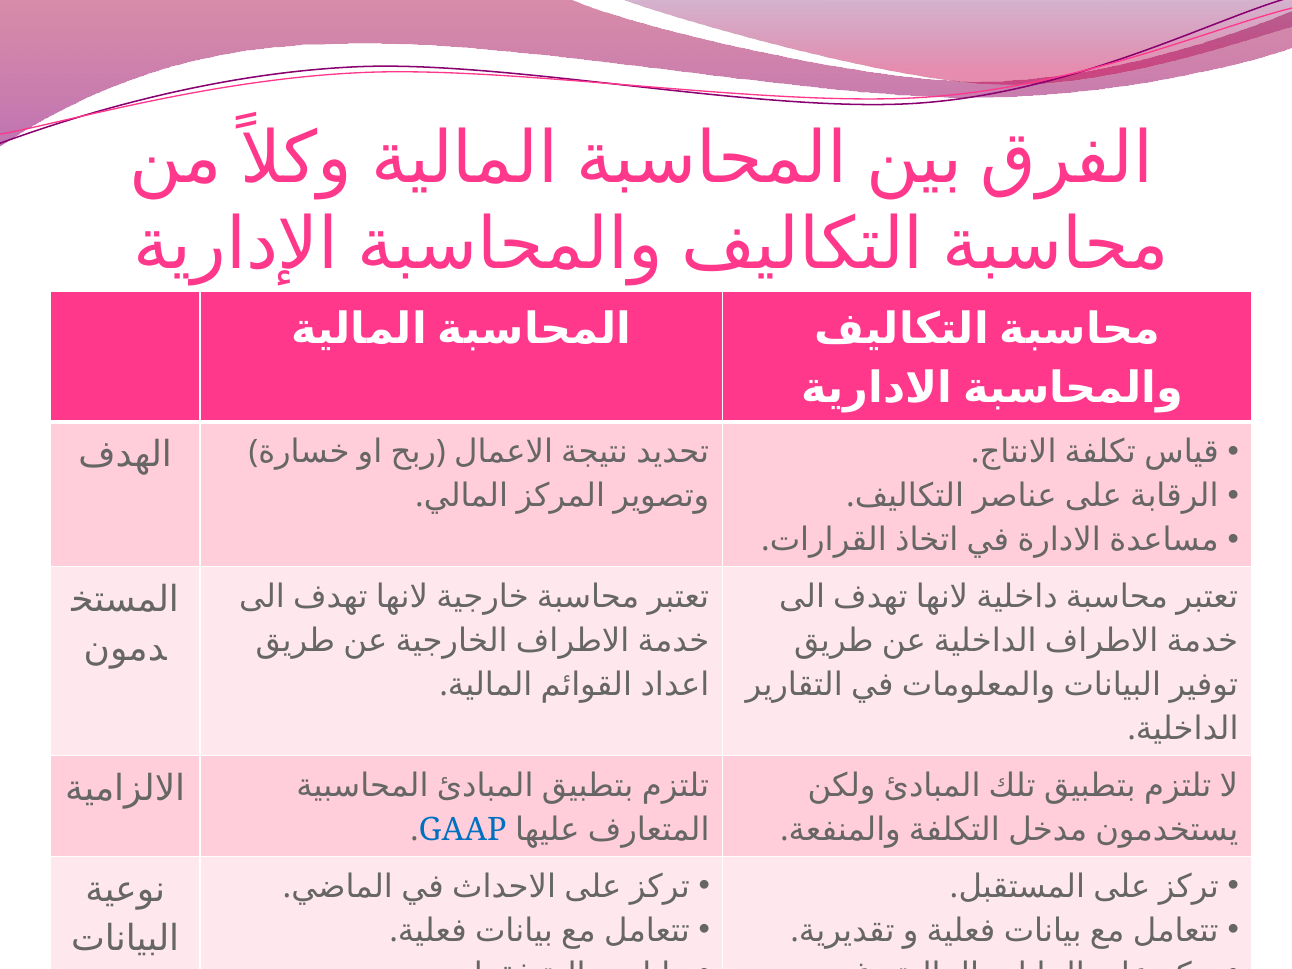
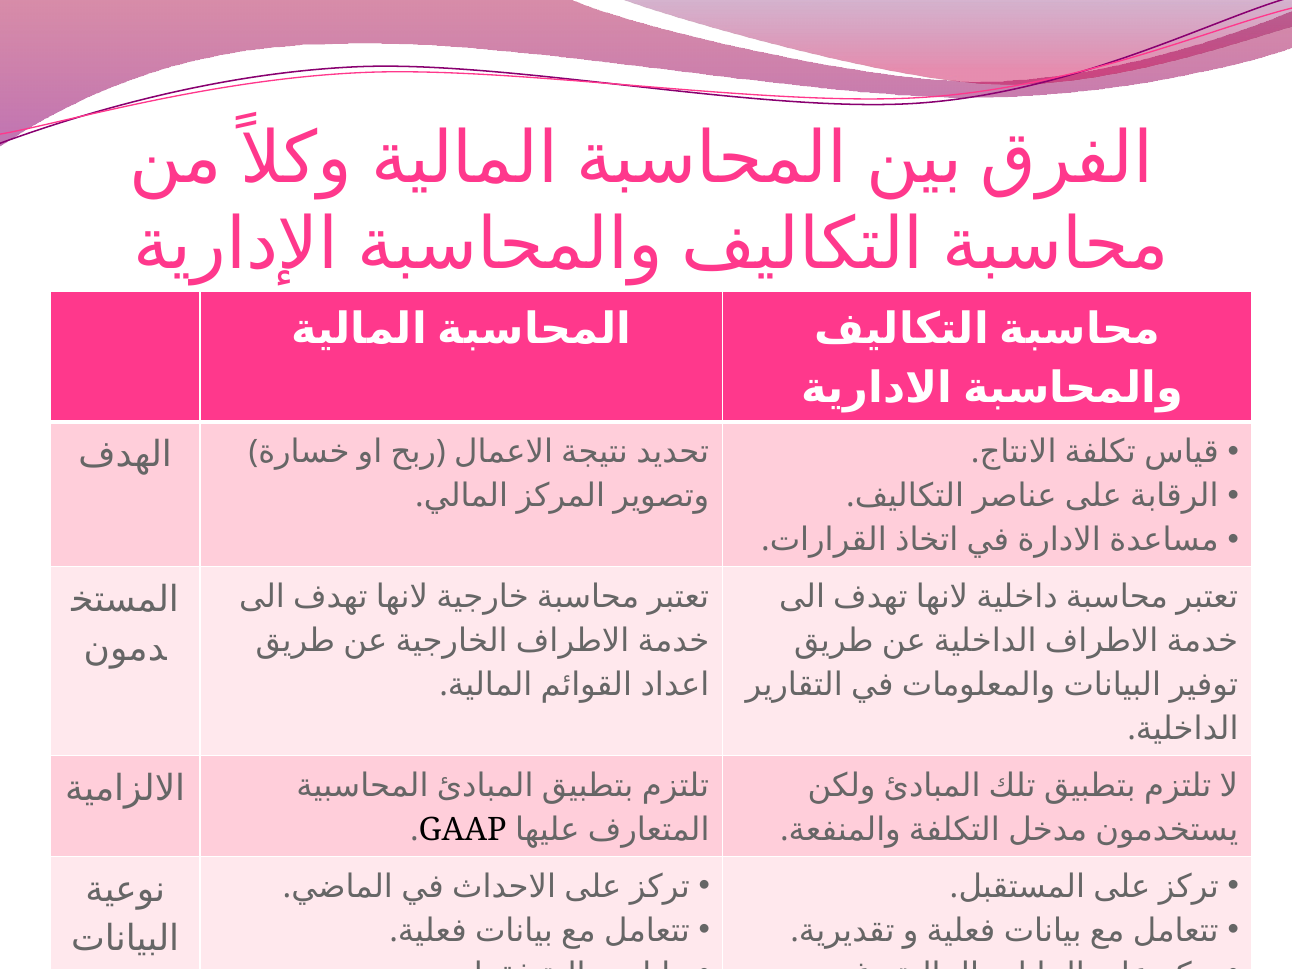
GAAP colour: blue -> black (463, 830)
